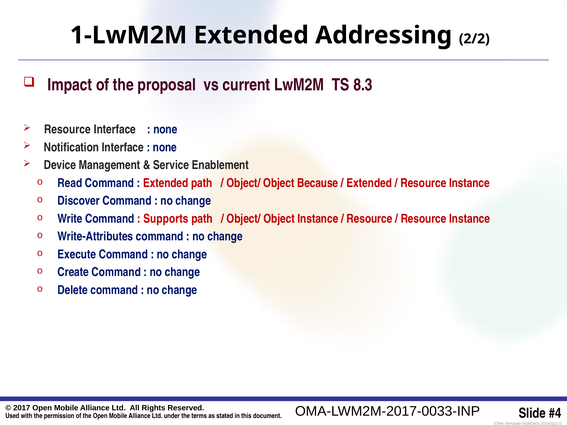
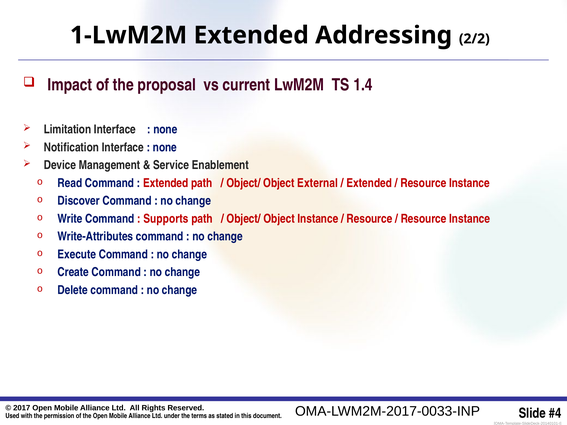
8.3: 8.3 -> 1.4 (363, 85)
Resource: Resource -> Limitation (68, 130)
Because: Because -> External (318, 183)
